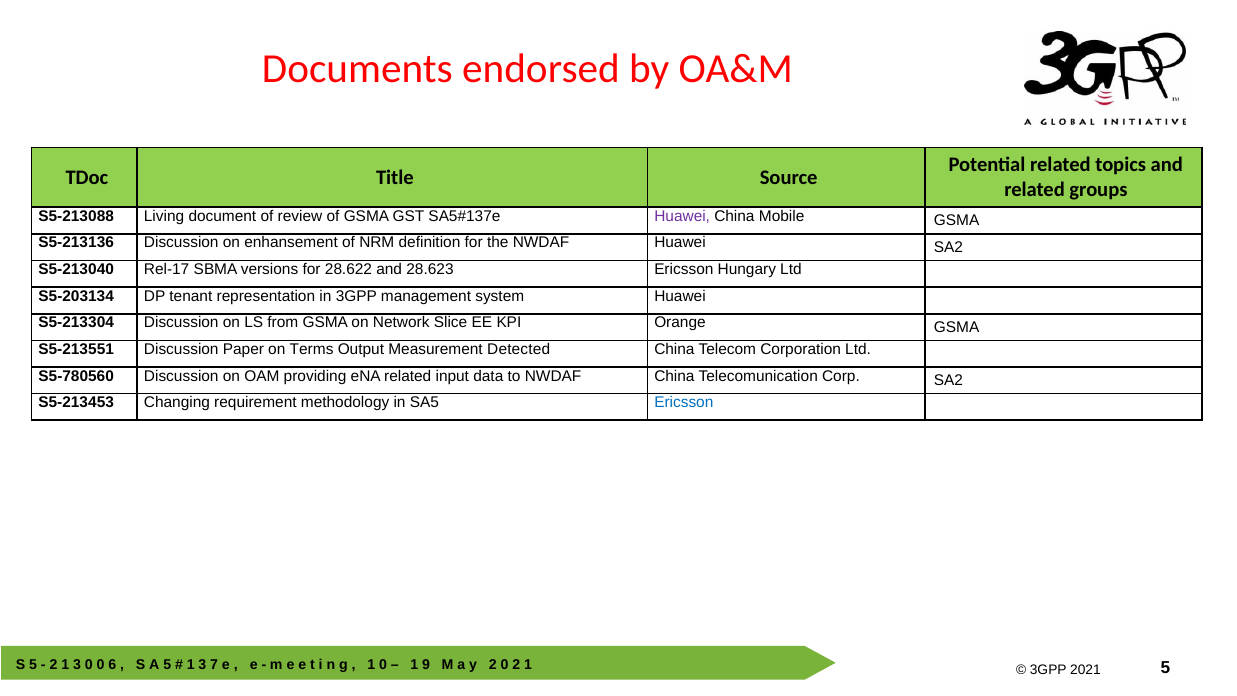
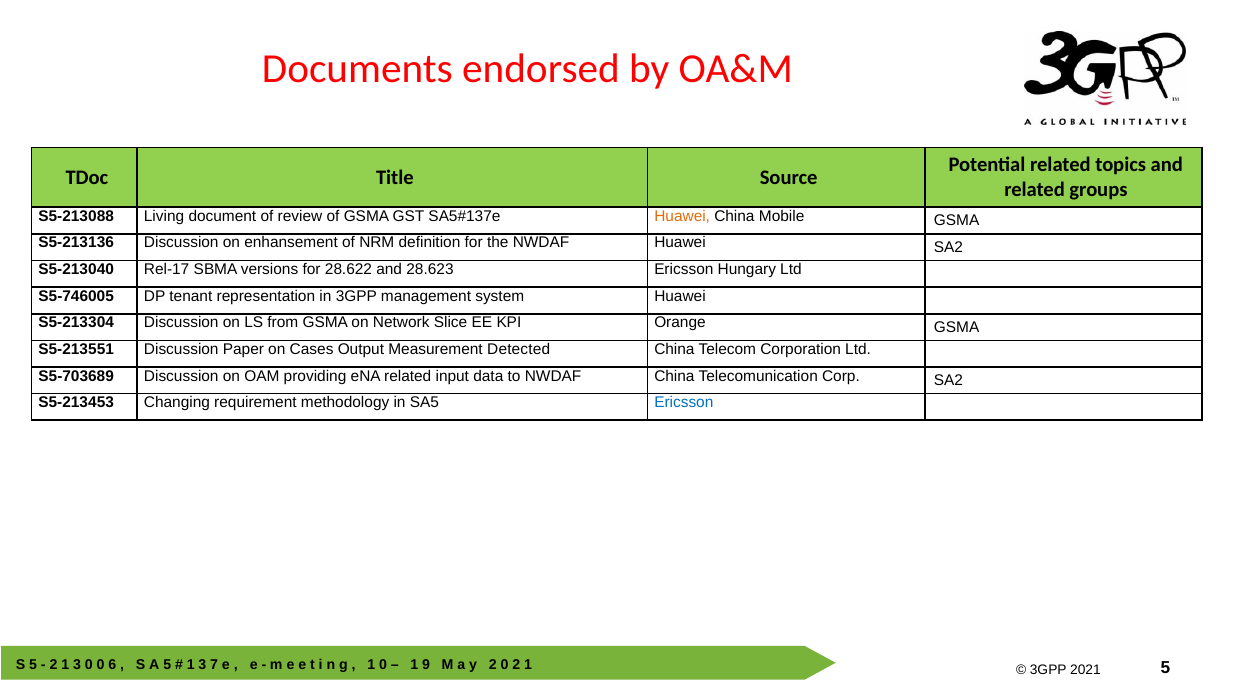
Huawei colour: purple -> orange (682, 216)
S5-203134: S5-203134 -> S5-746005 (76, 296)
Terms: Terms -> Cases (312, 349)
S5-780560: S5-780560 -> S5-703689 (76, 376)
